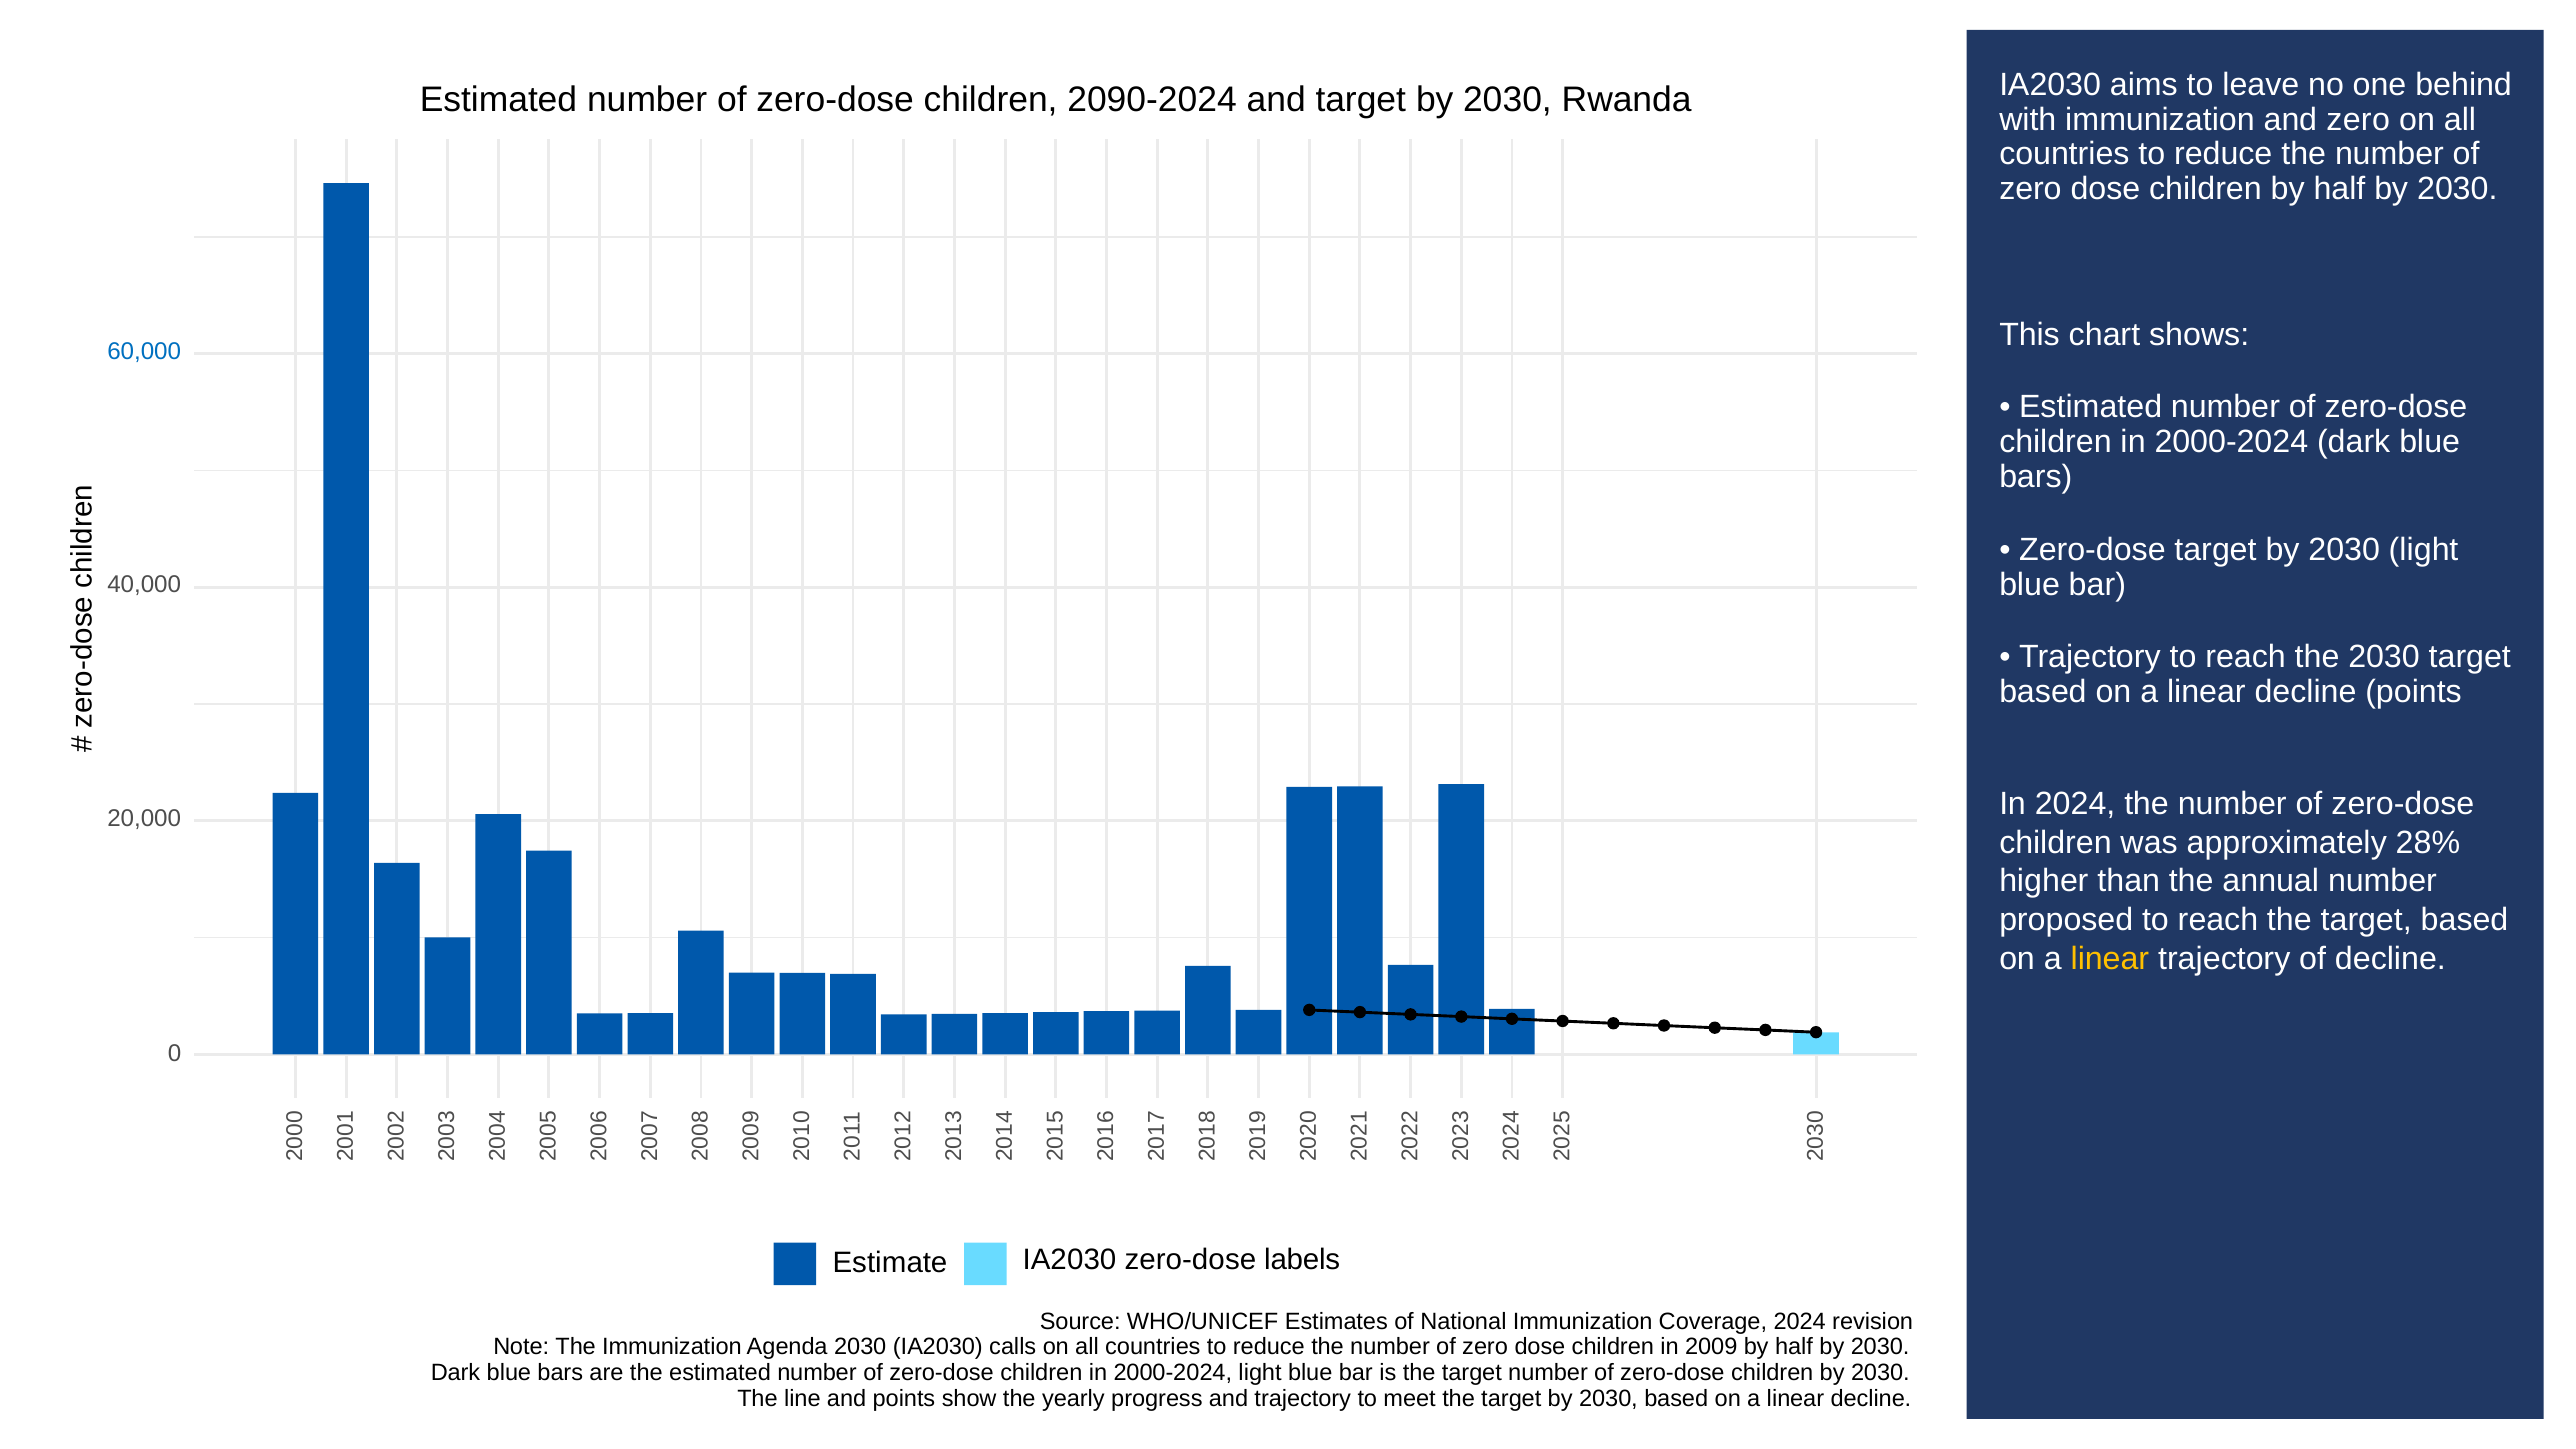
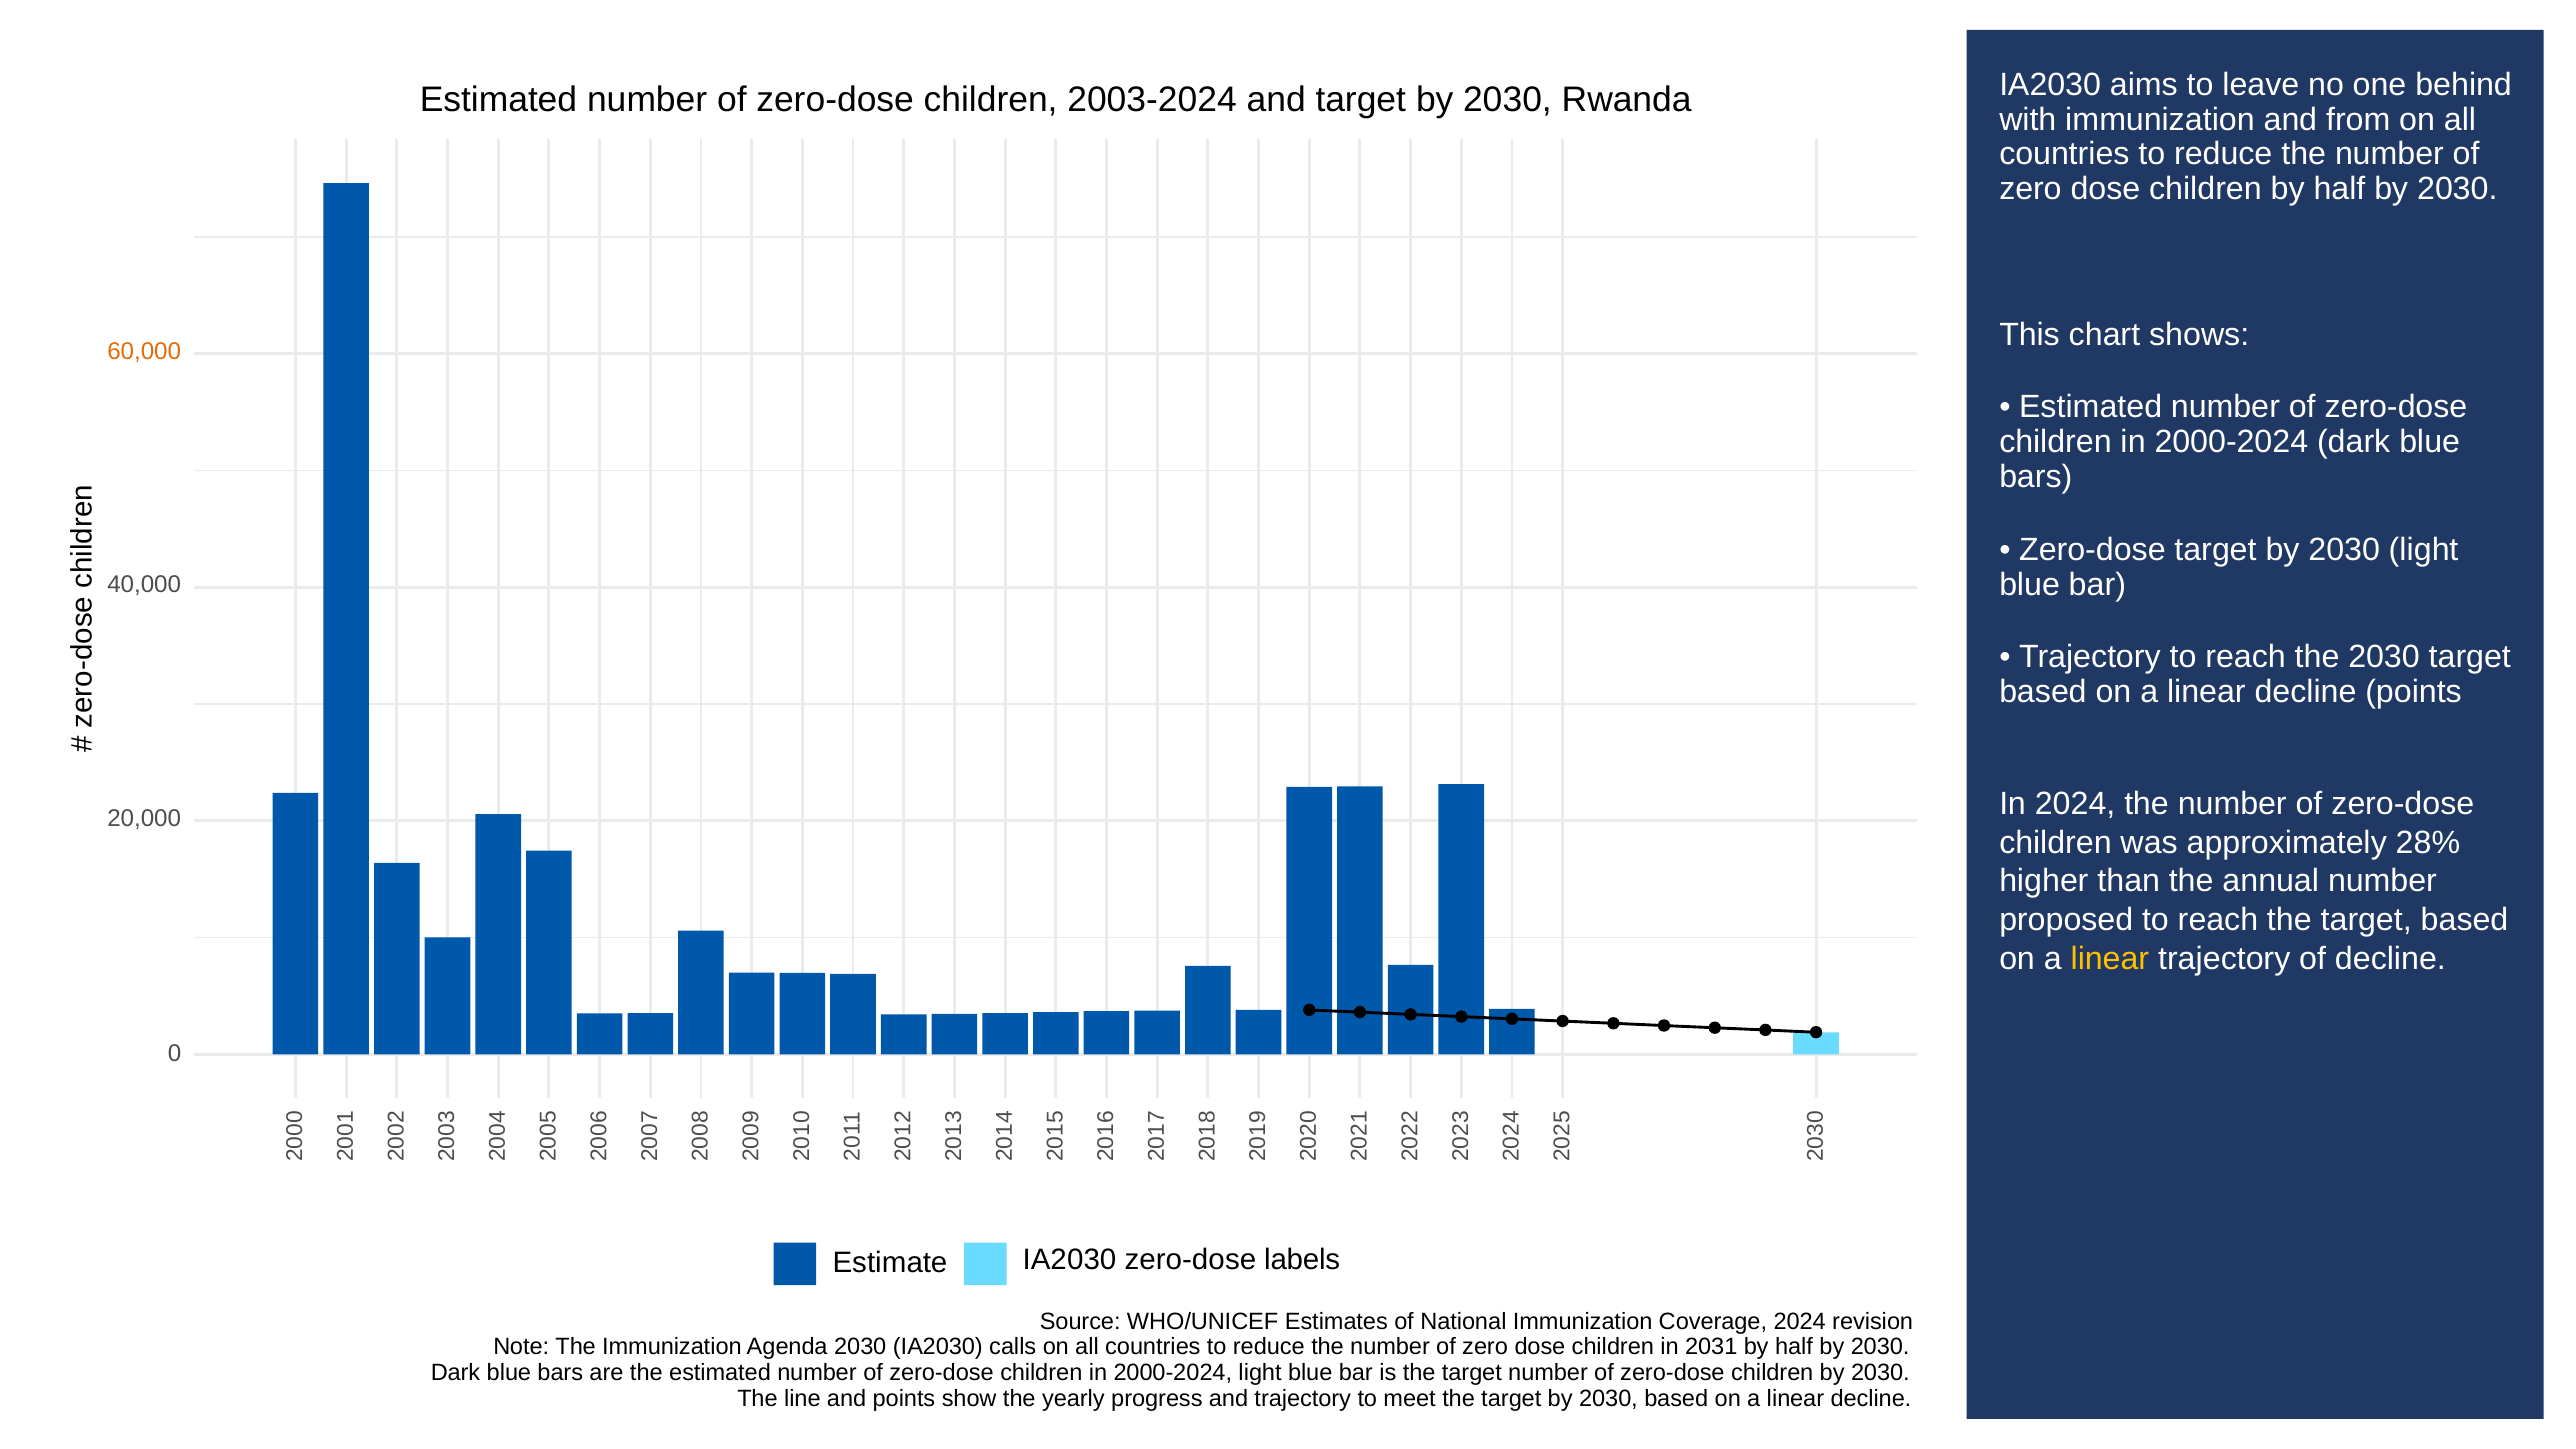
2090-2024: 2090-2024 -> 2003-2024 (1152, 100)
and zero: zero -> from (2358, 119)
60,000 colour: blue -> orange (144, 351)
2009: 2009 -> 2031 (1711, 1347)
